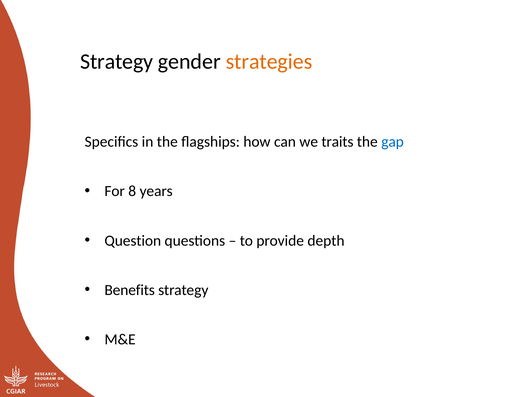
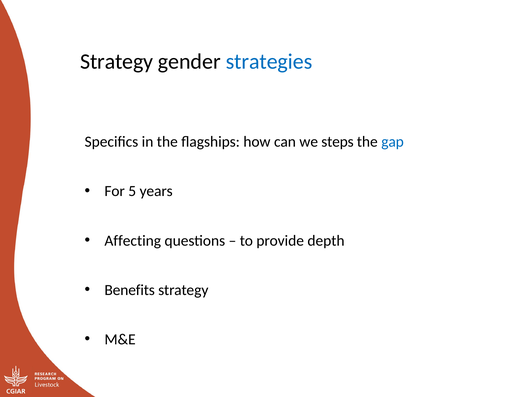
strategies colour: orange -> blue (269, 61)
traits: traits -> steps (337, 142)
8: 8 -> 5 (132, 191)
Question: Question -> Affecting (133, 240)
